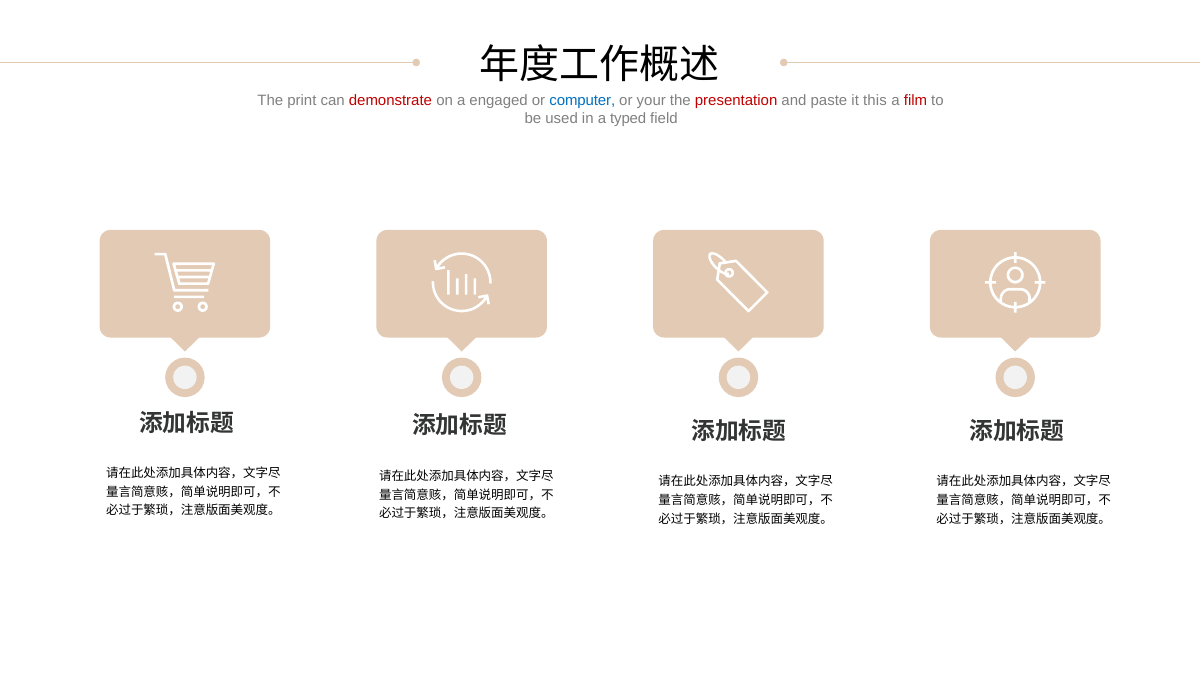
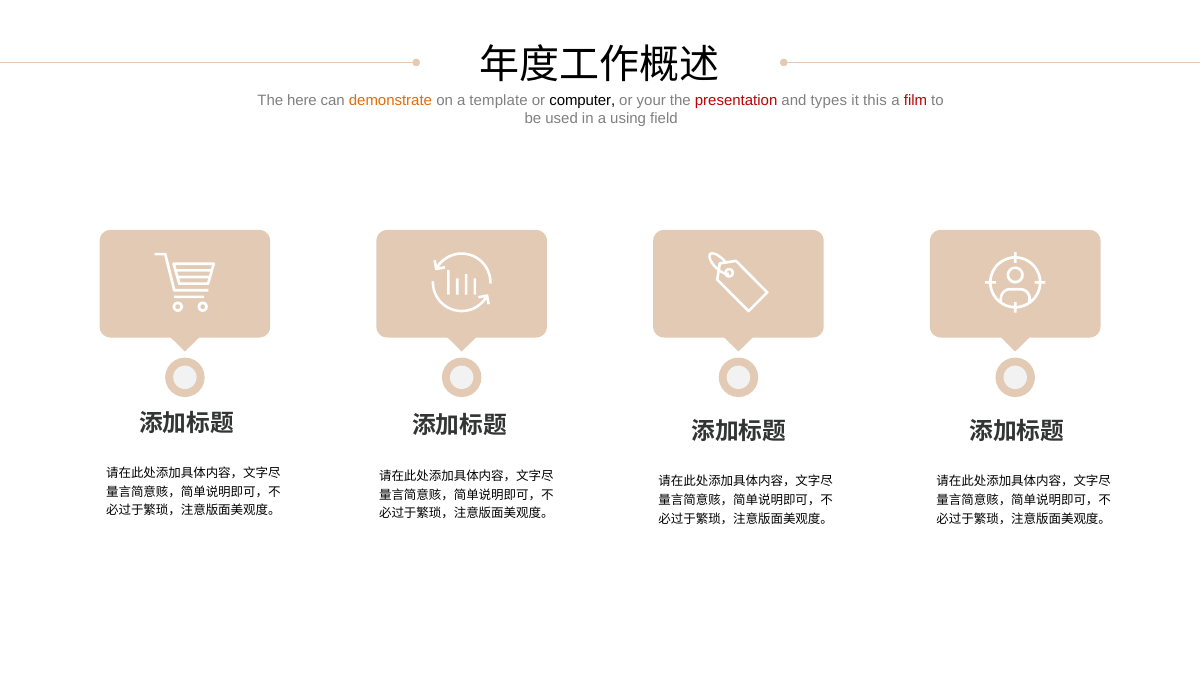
print: print -> here (302, 101)
demonstrate colour: red -> orange (390, 101)
engaged: engaged -> template (499, 101)
computer colour: blue -> black (582, 101)
paste: paste -> types (829, 101)
typed: typed -> using (628, 119)
